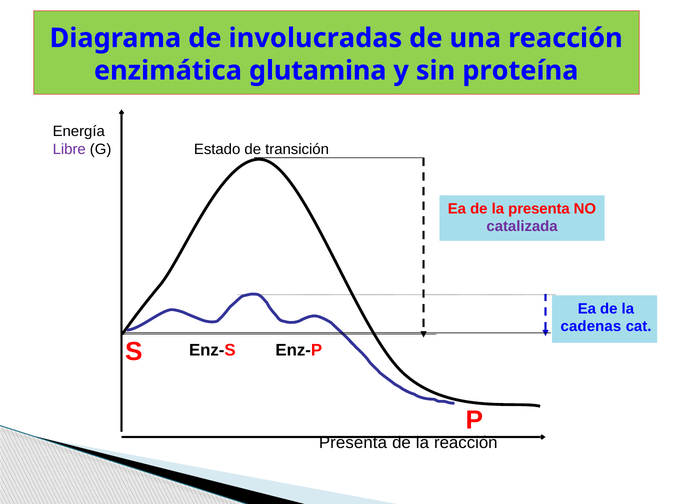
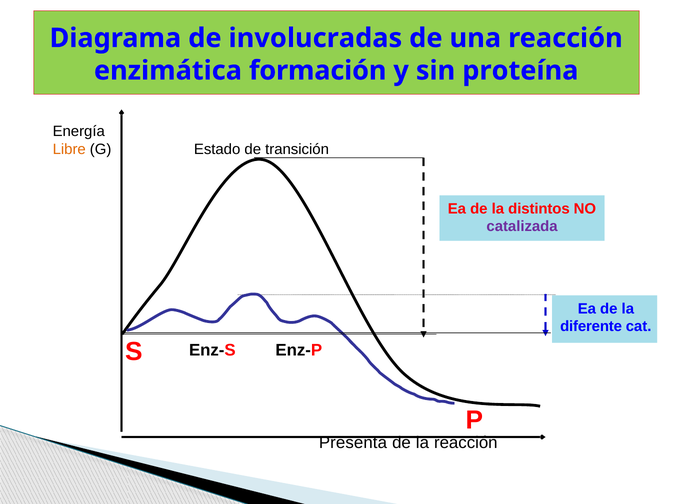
glutamina: glutamina -> formación (318, 71)
Libre colour: purple -> orange (69, 149)
la presenta: presenta -> distintos (539, 209)
cadenas: cadenas -> diferente (591, 327)
